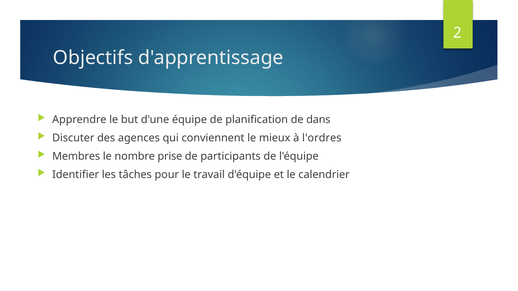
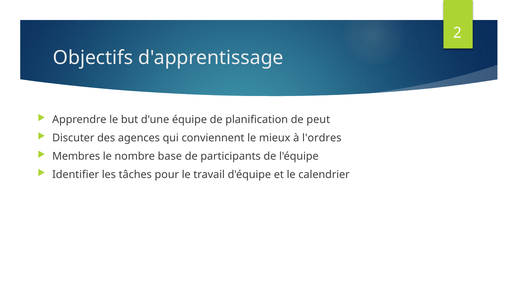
dans: dans -> peut (318, 120)
prise: prise -> base (170, 157)
